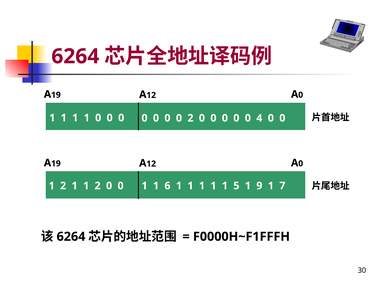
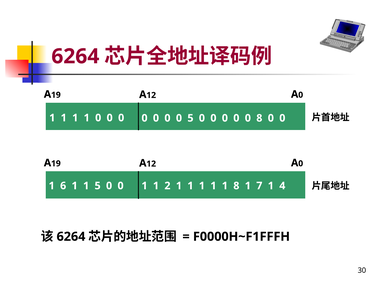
0 2: 2 -> 5 (190, 118)
0 4: 4 -> 8 (259, 118)
2: 2 -> 6 (63, 185)
1 1 2: 2 -> 5 (98, 185)
6: 6 -> 2 (167, 185)
1 5: 5 -> 8 (236, 185)
9: 9 -> 7 (259, 185)
7: 7 -> 4 (282, 185)
